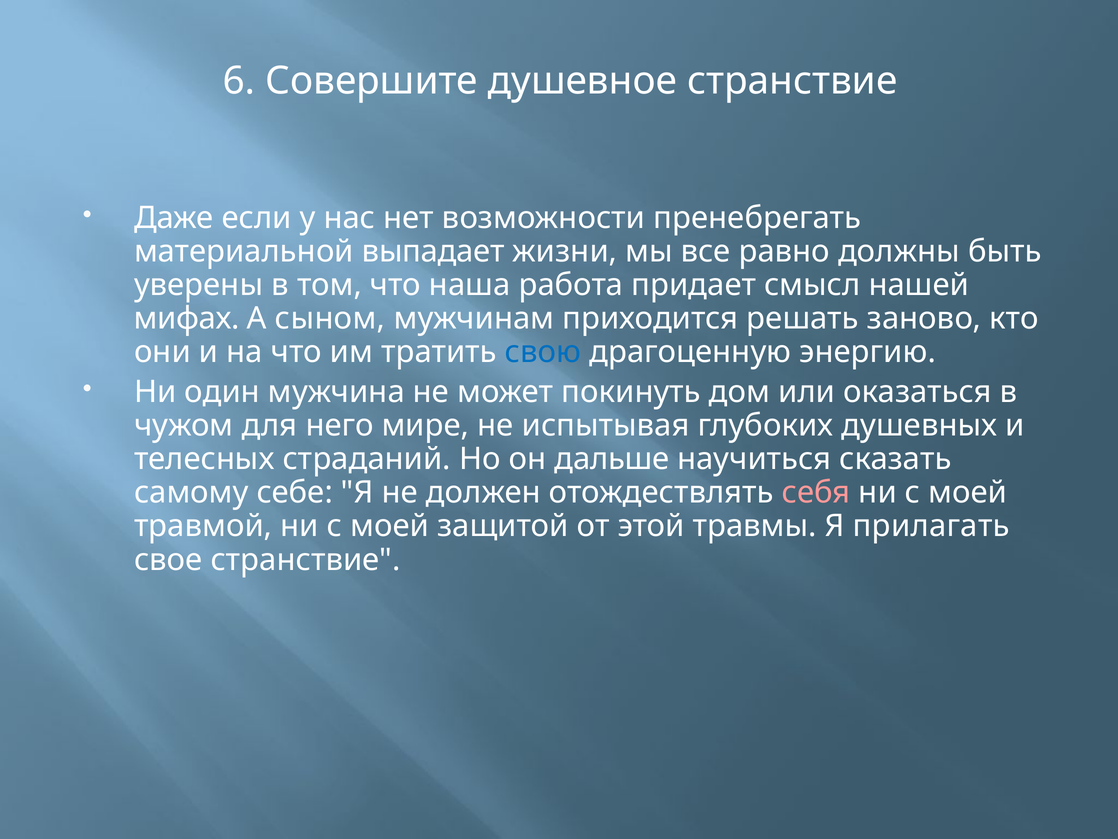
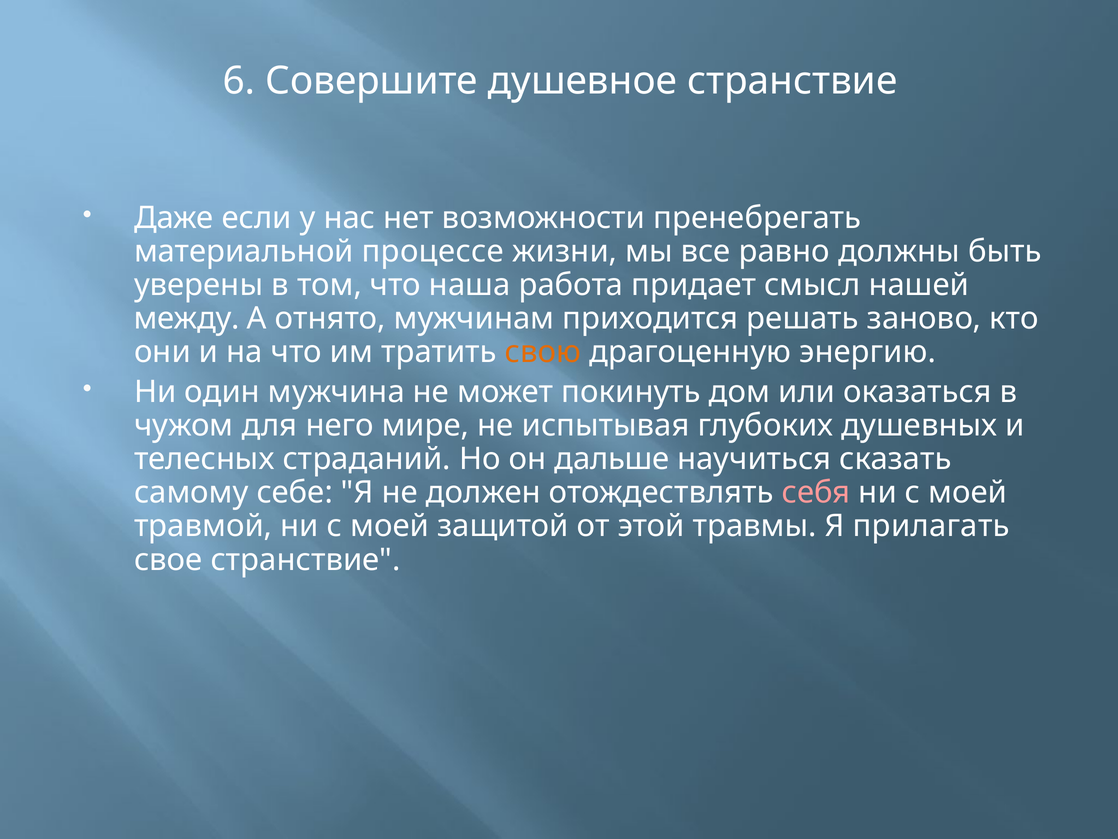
выпадает: выпадает -> процессе (433, 251)
мифах: мифах -> между (187, 318)
сыном: сыном -> отнято (330, 318)
свою colour: blue -> orange (543, 352)
